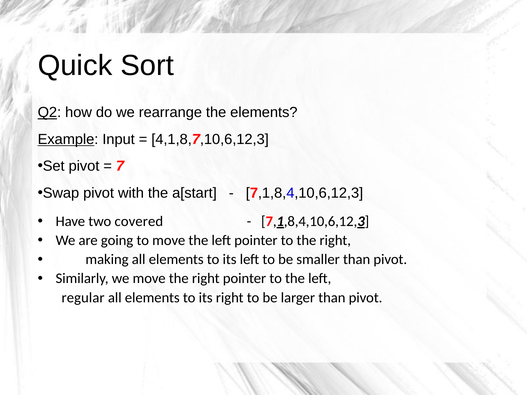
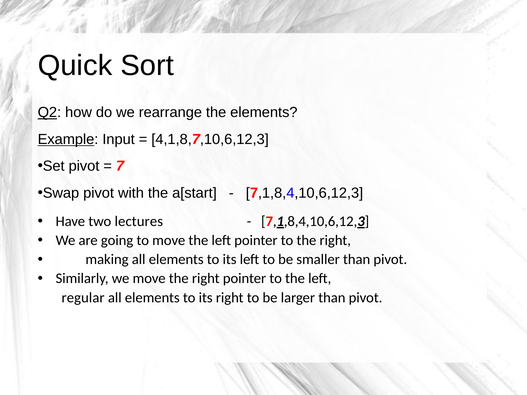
covered: covered -> lectures (139, 221)
